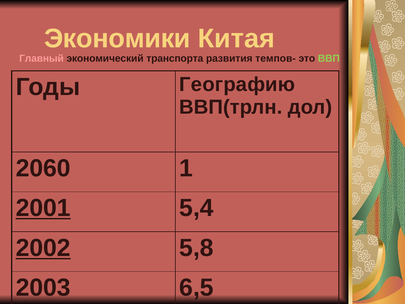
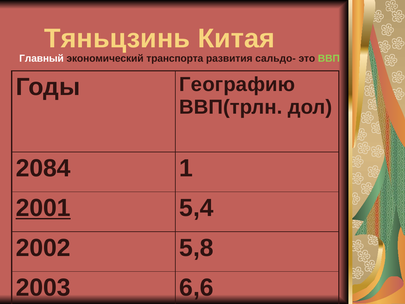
Экономики: Экономики -> Тяньцзинь (117, 39)
Главный colour: pink -> white (42, 59)
темпов-: темпов- -> сальдо- (276, 59)
2060: 2060 -> 2084 (43, 168)
2002 underline: present -> none (43, 248)
6,5: 6,5 -> 6,6 (197, 288)
